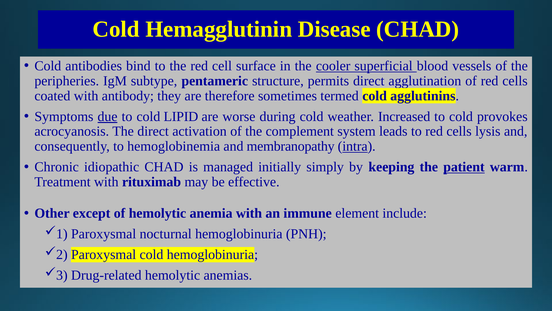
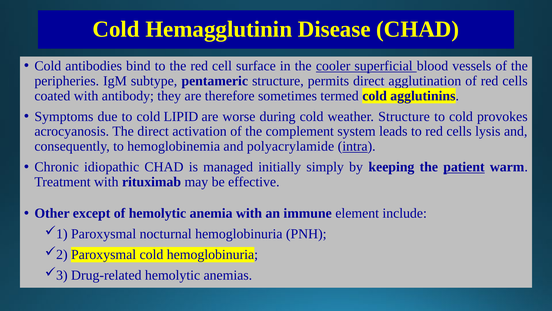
due underline: present -> none (108, 116)
weather Increased: Increased -> Structure (404, 116)
membranopathy: membranopathy -> polyacrylamide (291, 146)
